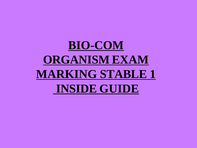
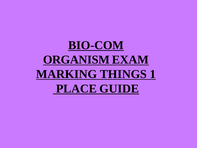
STABLE: STABLE -> THINGS (123, 74)
INSIDE: INSIDE -> PLACE (76, 88)
